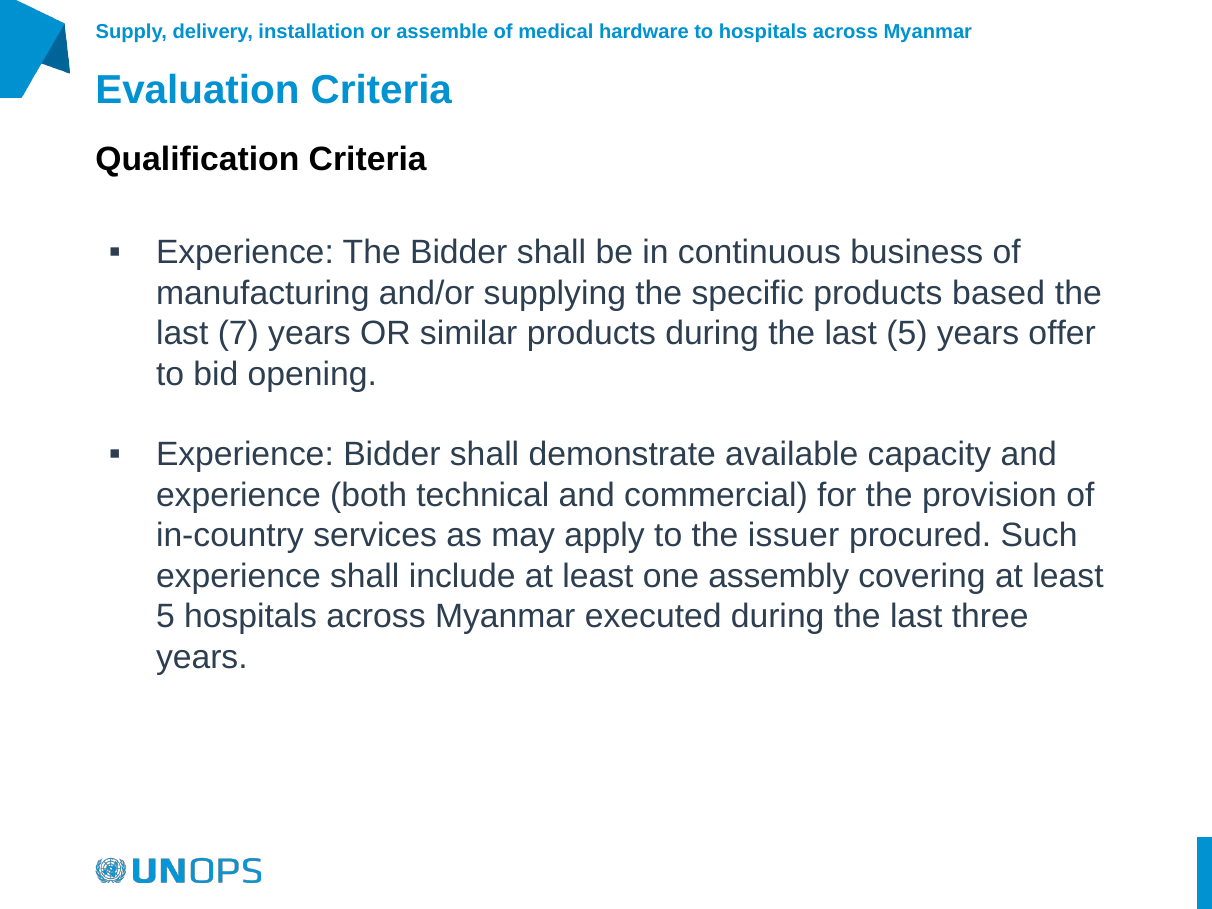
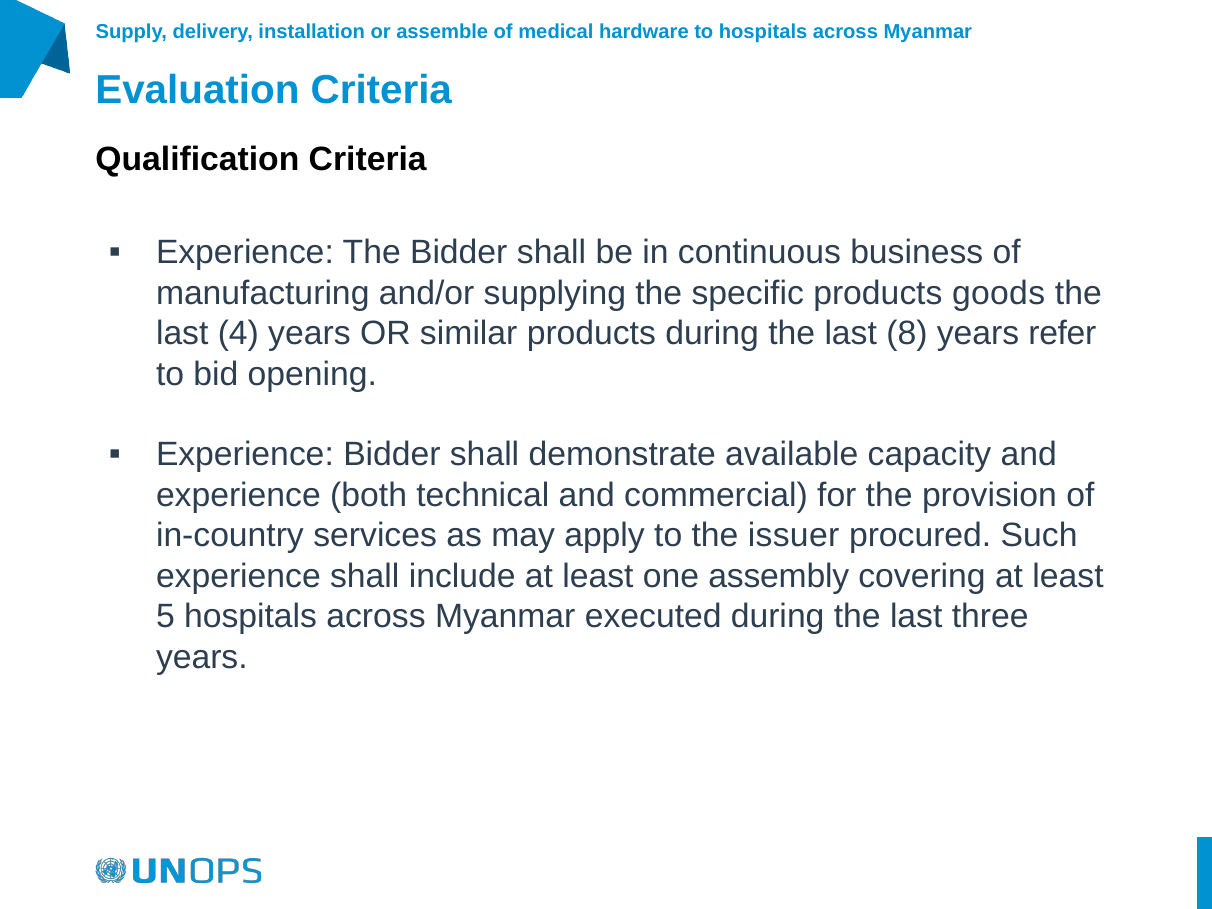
based: based -> goods (999, 293)
7: 7 -> 4 (238, 334)
last 5: 5 -> 8 (907, 334)
offer: offer -> refer (1062, 334)
